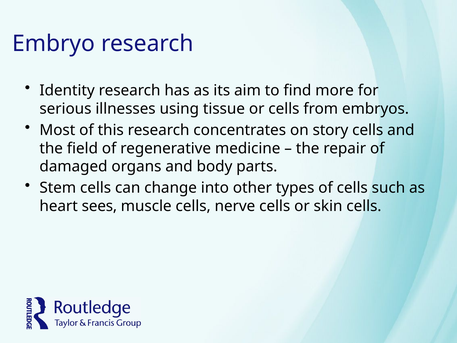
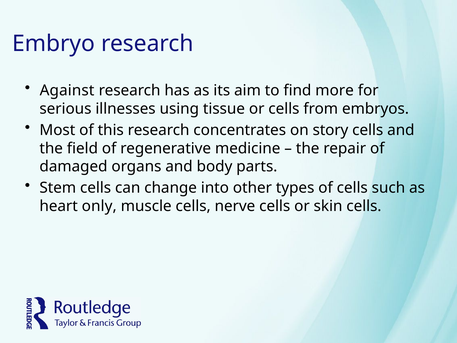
Identity: Identity -> Against (67, 90)
sees: sees -> only (99, 206)
